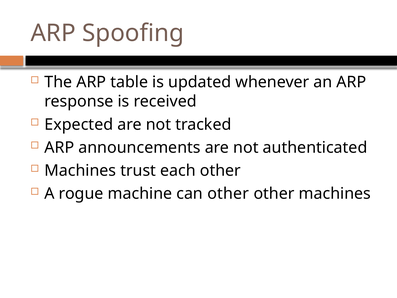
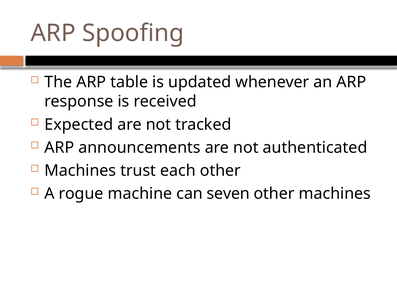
can other: other -> seven (228, 194)
